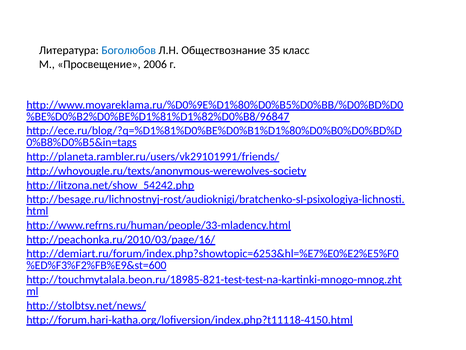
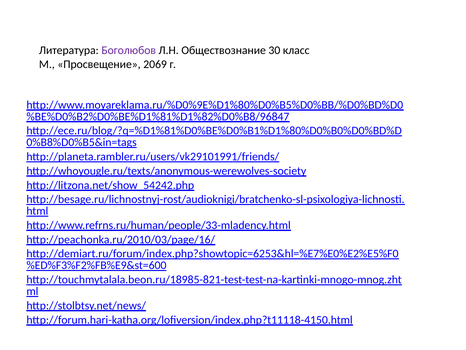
Боголюбов colour: blue -> purple (129, 50)
35: 35 -> 30 (274, 50)
2006: 2006 -> 2069 (155, 64)
